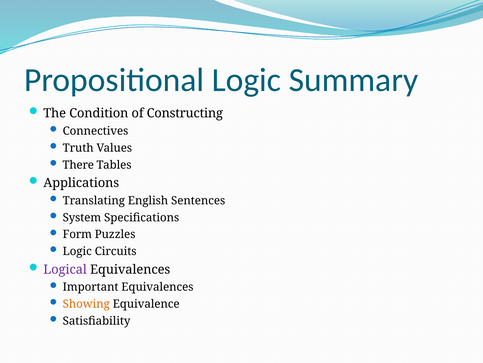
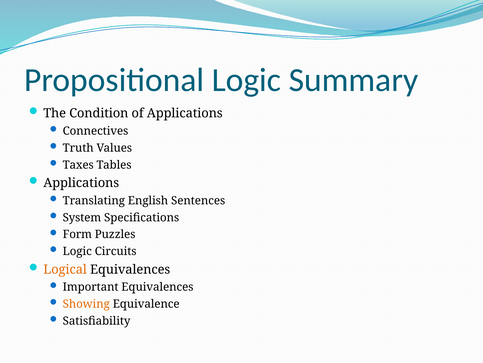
of Constructing: Constructing -> Applications (185, 113)
There: There -> Taxes (78, 165)
Logical colour: purple -> orange (65, 269)
